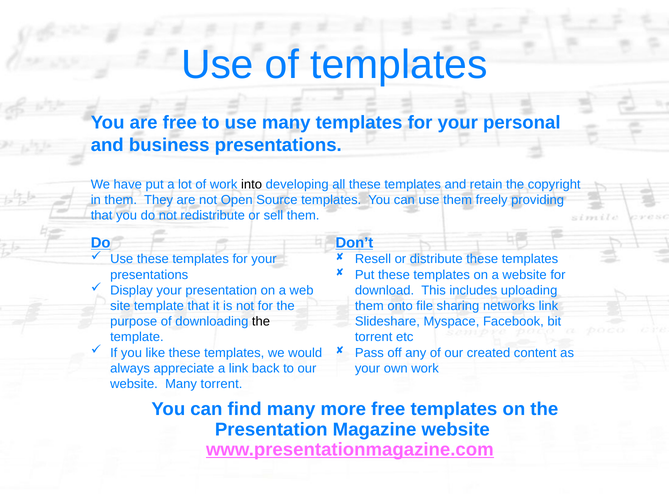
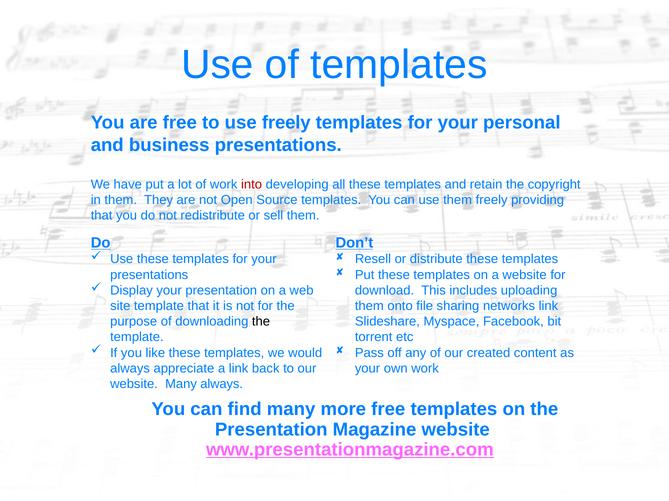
use many: many -> freely (286, 123)
into colour: black -> red (252, 185)
Many torrent: torrent -> always (222, 385)
